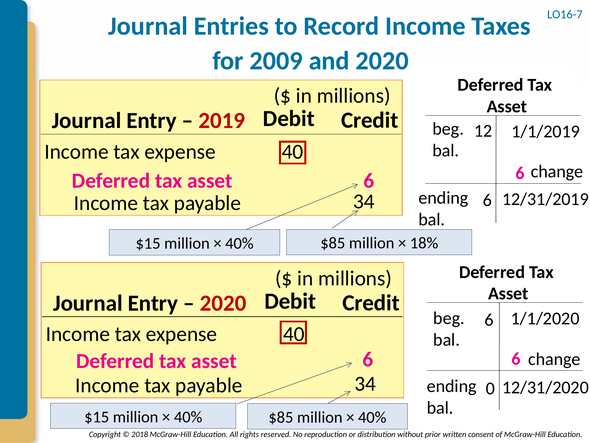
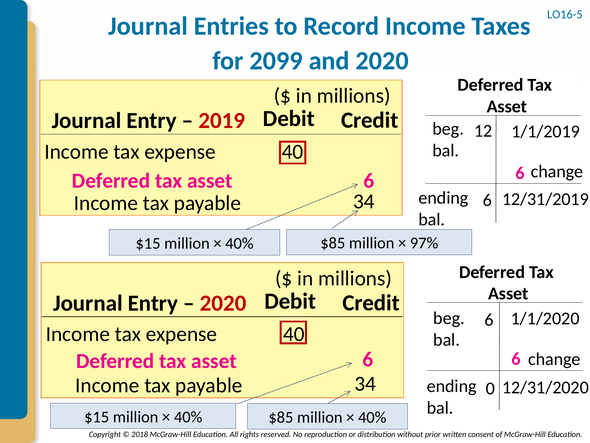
LO16-7: LO16-7 -> LO16-5 (565, 14)
2009: 2009 -> 2099 (276, 61)
18%: 18% -> 97% (424, 243)
